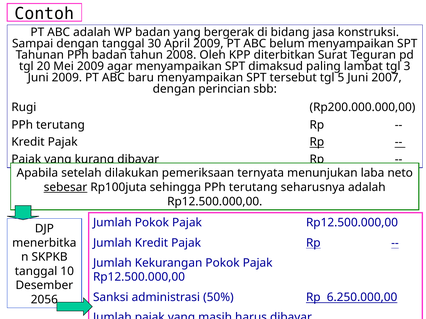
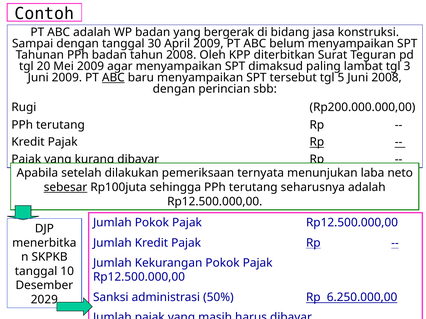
ABC underline: none -> present (113, 78)
Juni 2007: 2007 -> 2008 (387, 78)
2056: 2056 -> 2029 (44, 300)
